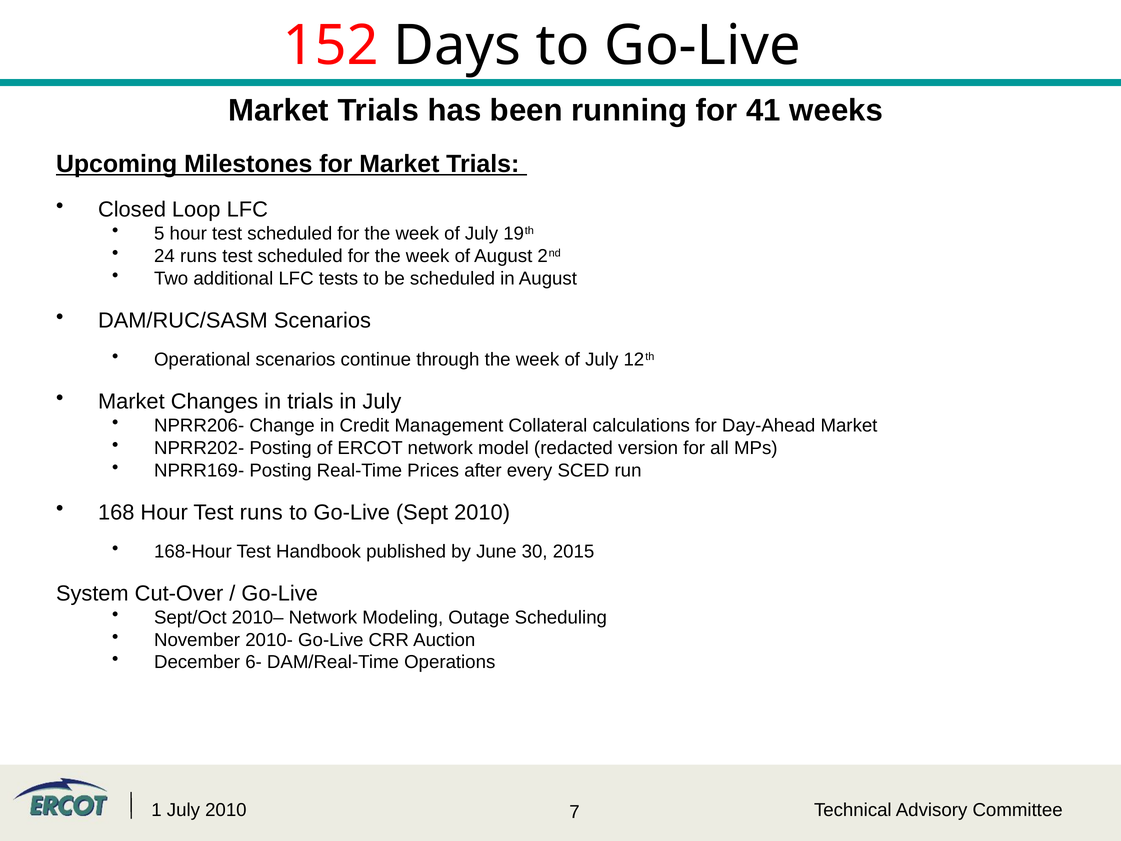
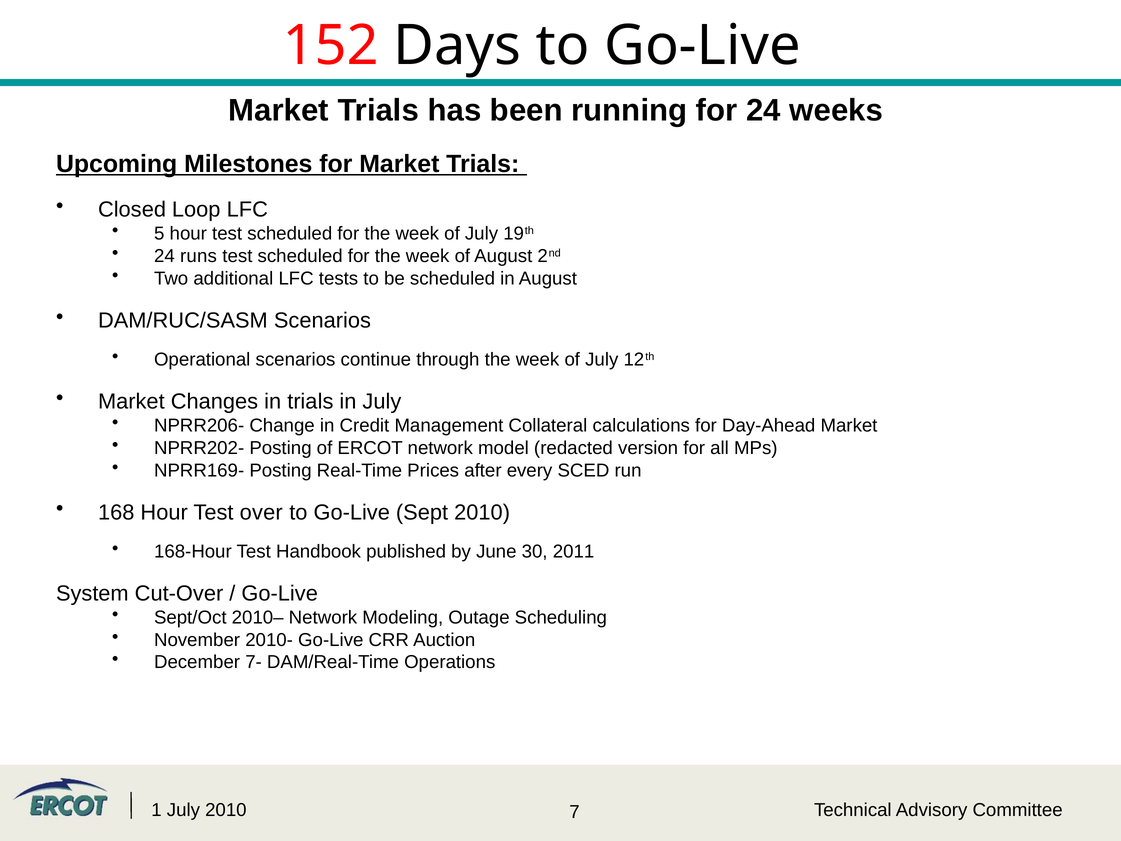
for 41: 41 -> 24 (763, 110)
Test runs: runs -> over (261, 512)
2015: 2015 -> 2011 (574, 551)
6-: 6- -> 7- (254, 662)
